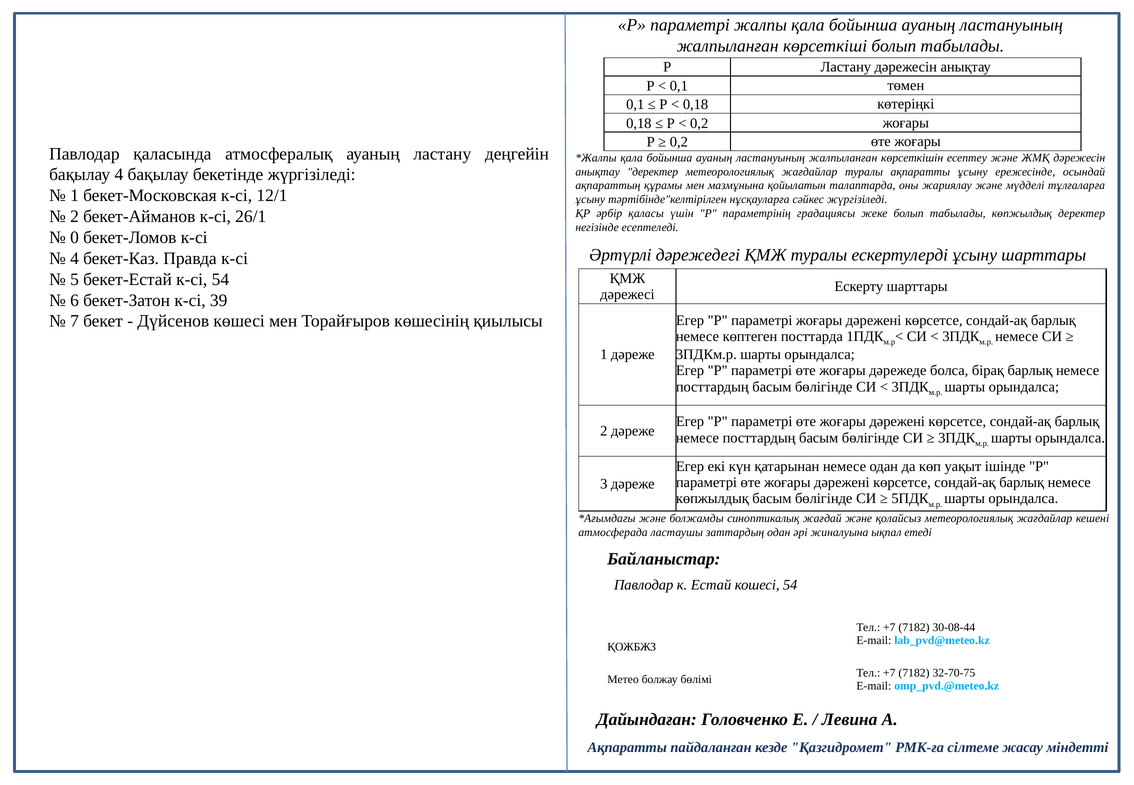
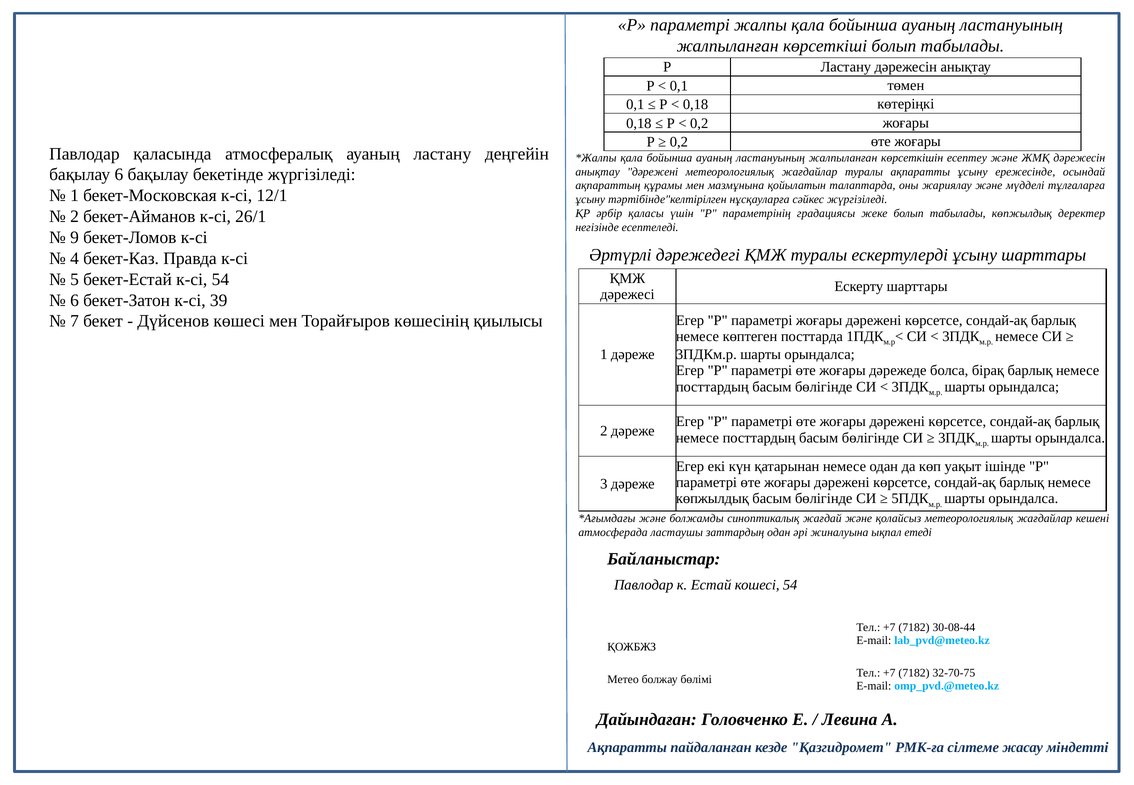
анықтау деректер: деректер -> дәрежені (653, 172)
бақылау 4: 4 -> 6 (119, 175)
0: 0 -> 9 (74, 238)
